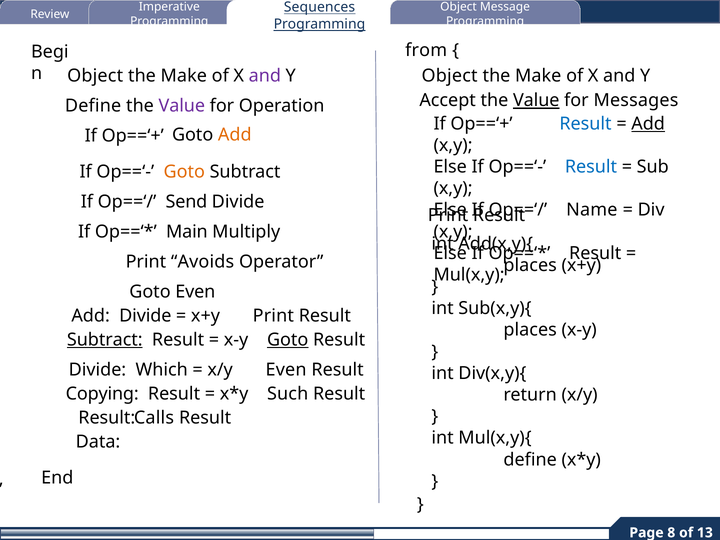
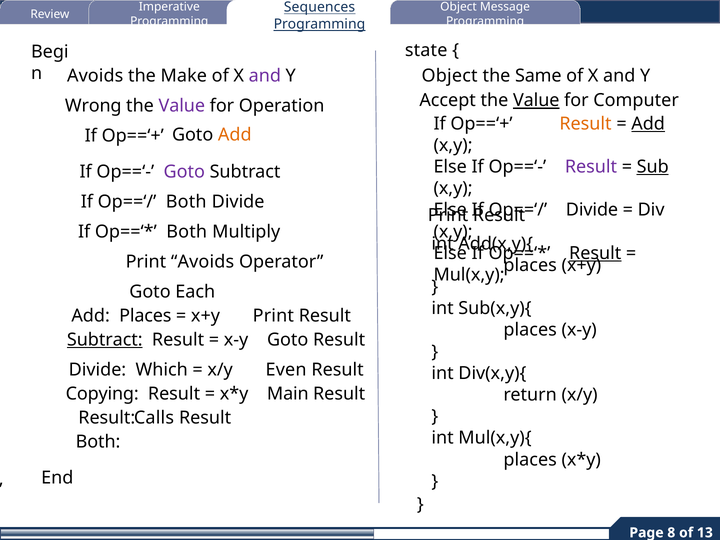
from: from -> state (426, 50)
Object: Object -> Avoids (95, 76)
Make: Make -> Same (538, 76)
Messages: Messages -> Computer (636, 101)
Define: Define -> Wrong (93, 106)
Result colour: blue -> orange (586, 124)
Result colour: blue -> purple (591, 167)
Sub underline: none -> present (653, 167)
Goto colour: orange -> purple (184, 172)
Op==‘/ Send: Send -> Both (186, 202)
Name: Name -> Divide (592, 210)
Main: Main -> Both (187, 232)
Result underline: none -> present (595, 253)
Goto Even: Even -> Each (195, 292)
Add Divide: Divide -> Places (145, 316)
Goto underline: present -> none (288, 340)
Such: Such -> Main (288, 394)
Data: Data -> Both (98, 442)
define: define -> places (530, 460)
